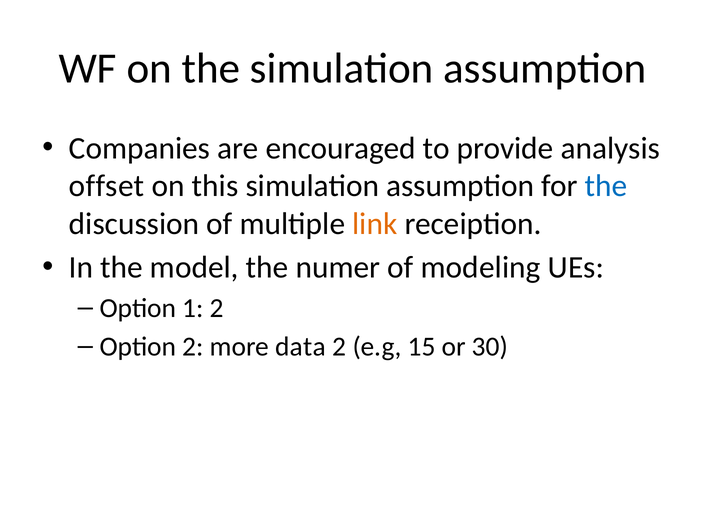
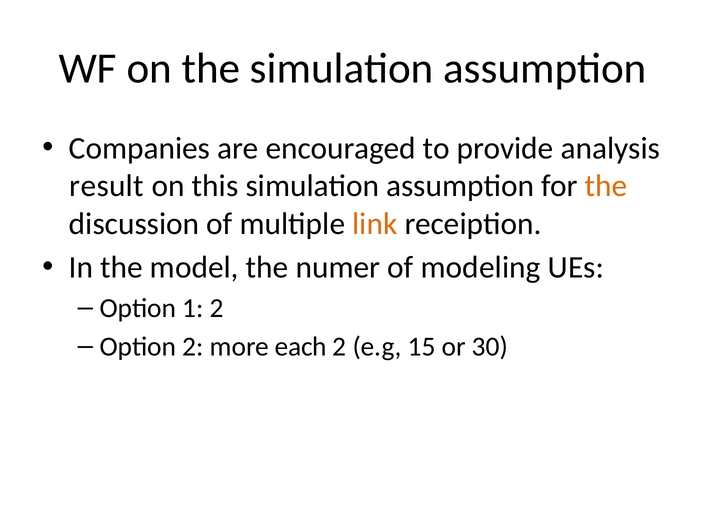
offset: offset -> result (107, 186)
the colour: blue -> orange (606, 186)
data: data -> each (301, 346)
